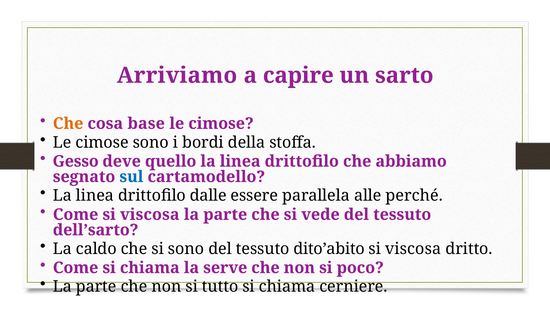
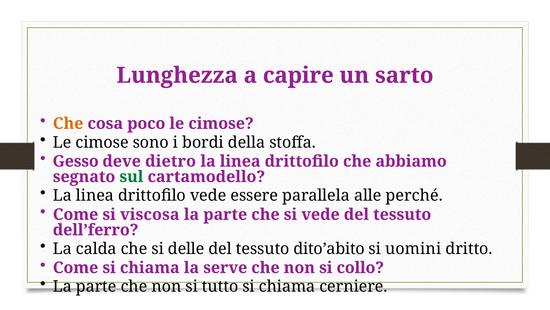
Arriviamo: Arriviamo -> Lunghezza (177, 75)
base: base -> poco (146, 123)
quello: quello -> dietro (171, 161)
sul colour: blue -> green (131, 176)
drittofilo dalle: dalle -> vede (208, 195)
dell’sarto: dell’sarto -> dell’ferro (96, 230)
caldo: caldo -> calda (96, 248)
si sono: sono -> delle (186, 248)
viscosa: viscosa -> uomini (413, 248)
poco: poco -> collo (360, 267)
